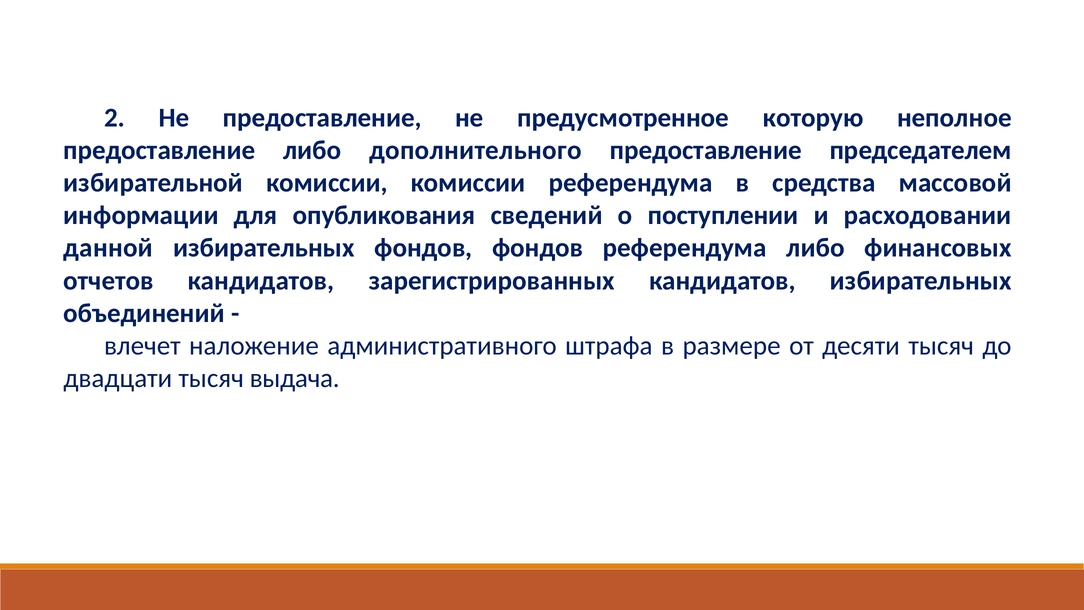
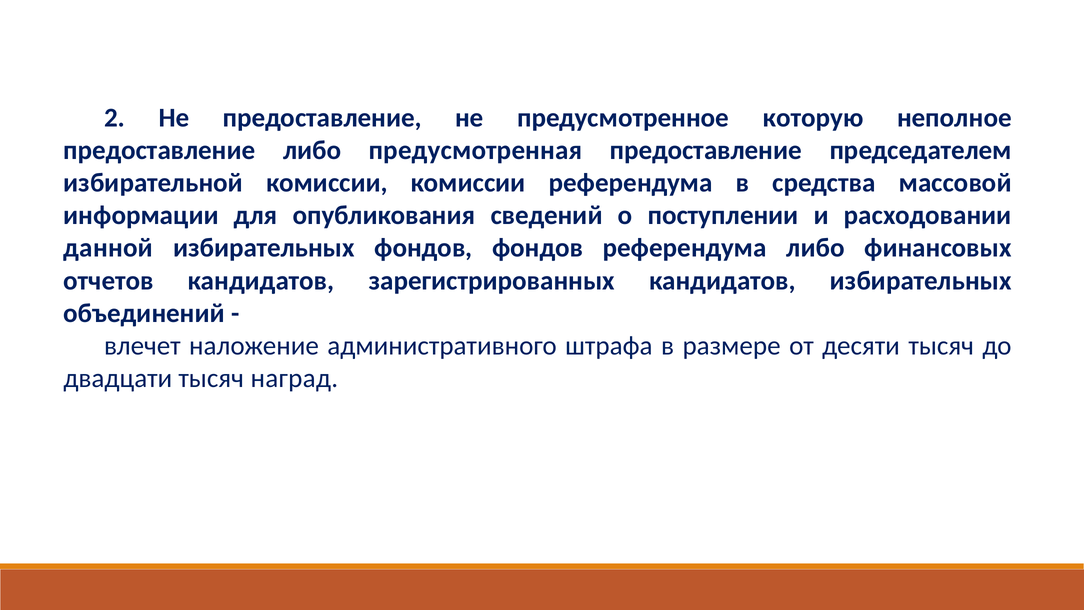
дополнительного: дополнительного -> предусмотренная (476, 150)
выдача: выдача -> наград (294, 378)
